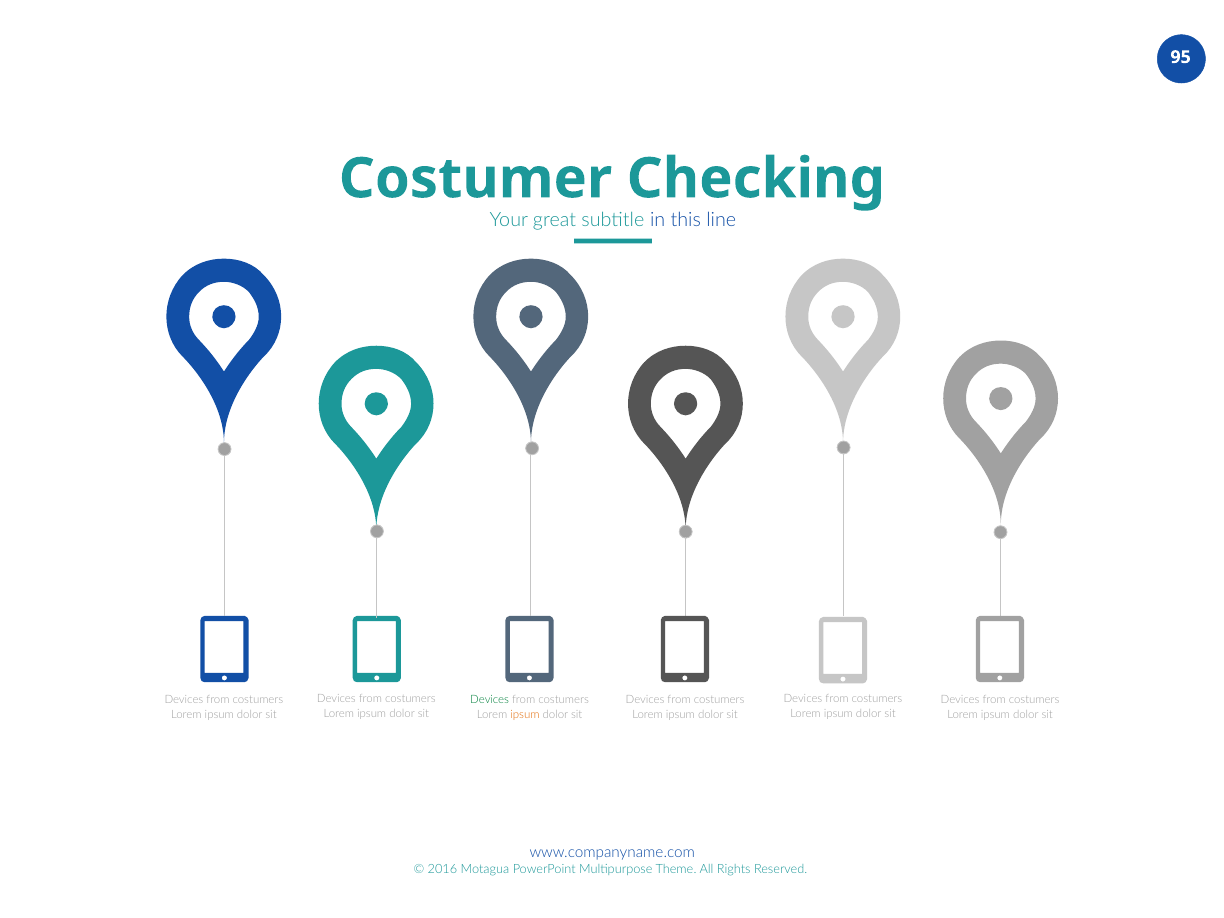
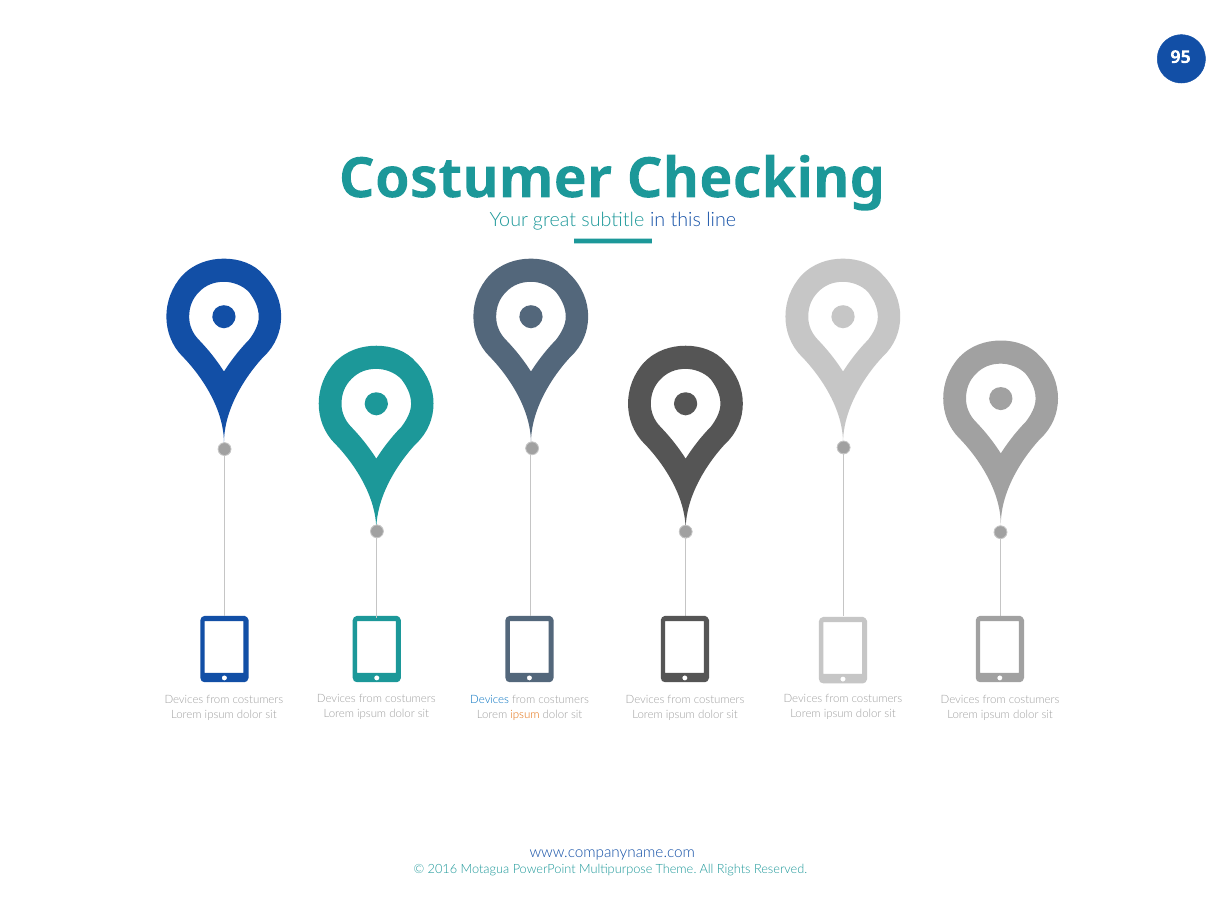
Devices colour: green -> blue (490, 700)
